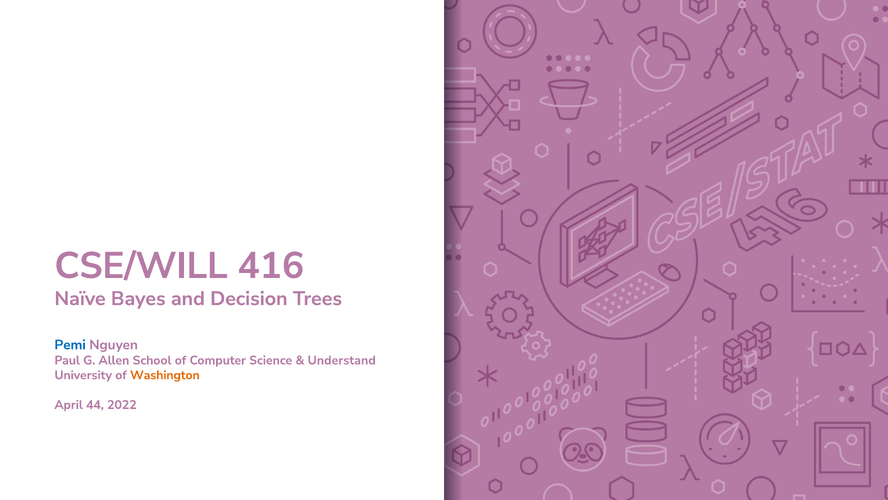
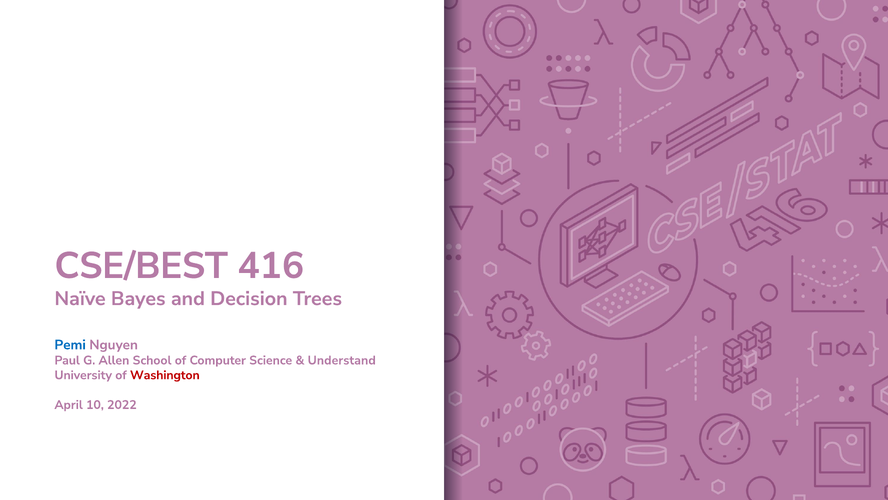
CSE/WILL: CSE/WILL -> CSE/BEST (141, 265)
Washington colour: orange -> red (165, 375)
44: 44 -> 10 (95, 404)
